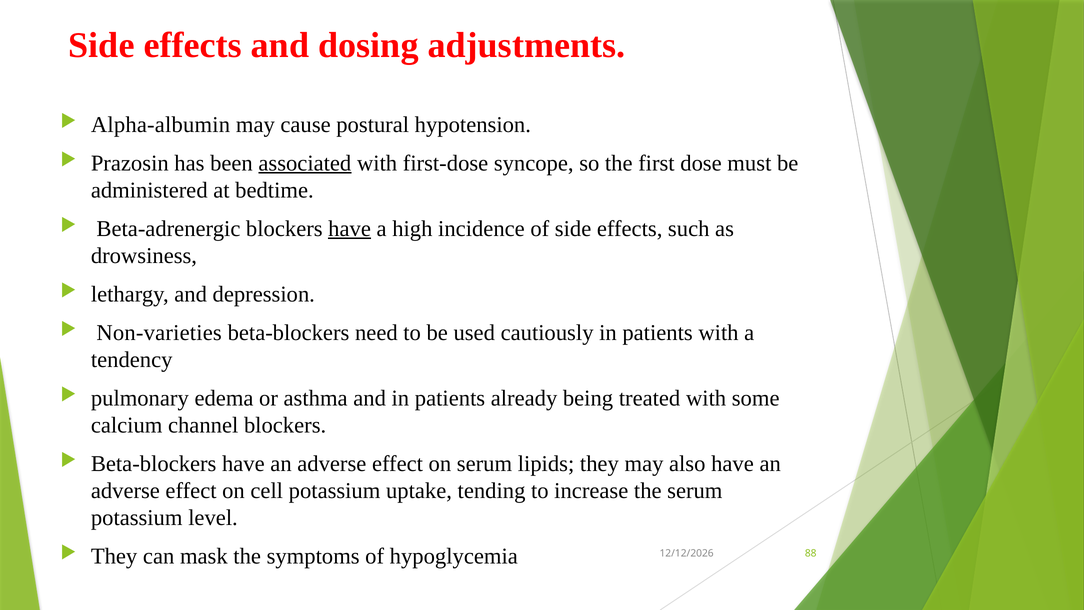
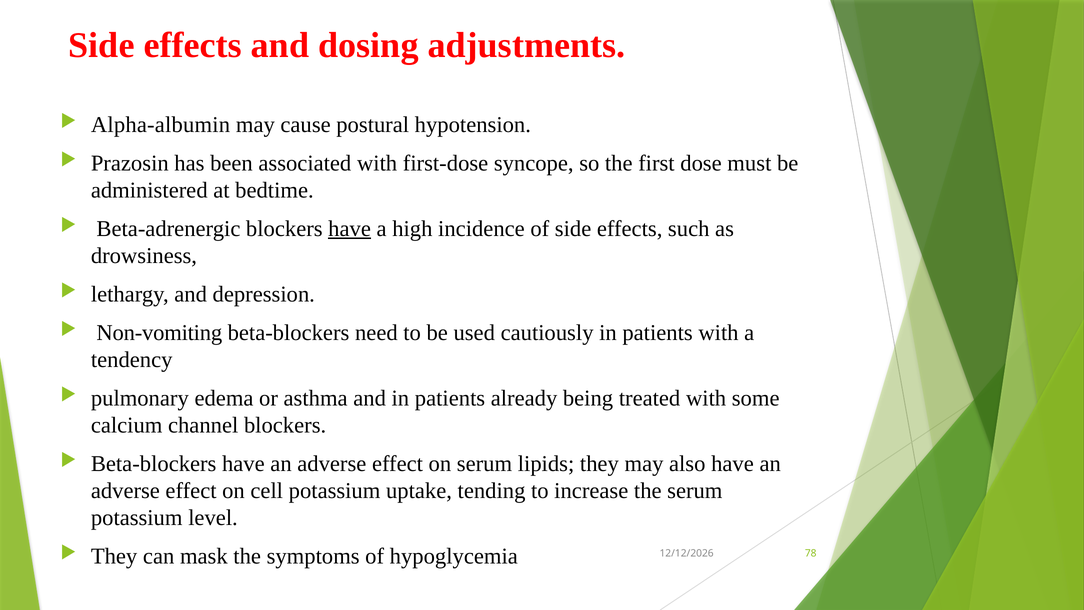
associated underline: present -> none (305, 163)
Non-varieties: Non-varieties -> Non-vomiting (159, 332)
88: 88 -> 78 (811, 553)
